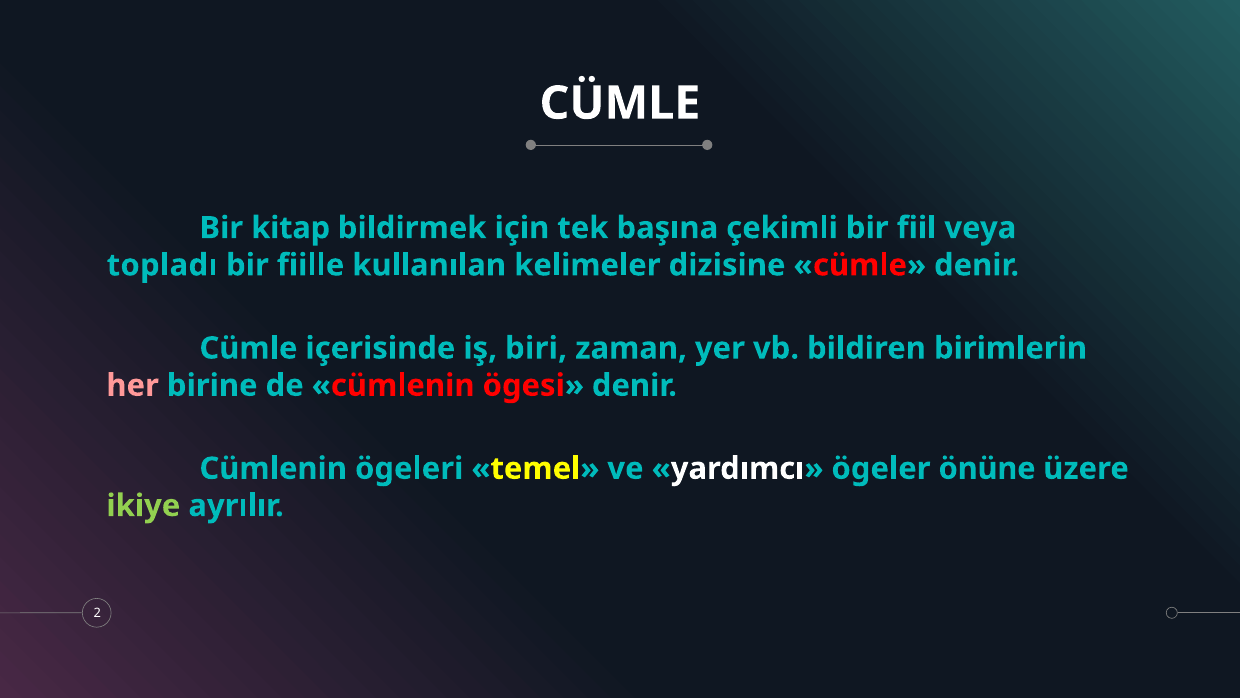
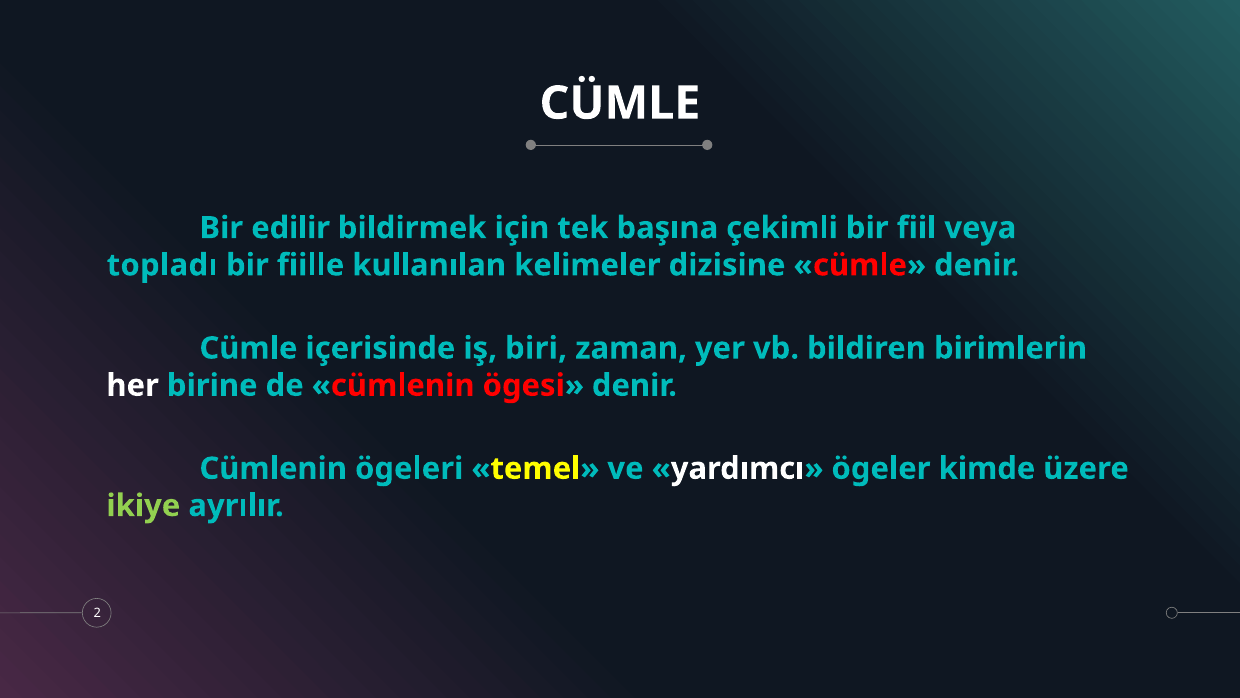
kitap: kitap -> edilir (291, 228)
her colour: pink -> white (133, 385)
önüne: önüne -> kimde (987, 468)
